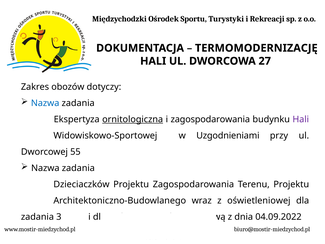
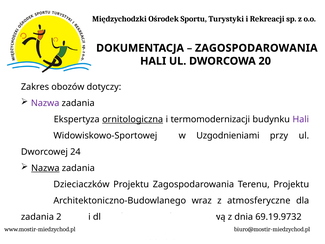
TERMOMODERNIZACJĘ: TERMOMODERNIZACJĘ -> ZAGOSPODAROWANIA (256, 48)
27: 27 -> 20 (265, 61)
Nazwa colour: blue -> purple (45, 103)
i zagospodarowania: zagospodarowania -> termomodernizacji (210, 119)
55: 55 -> 24 (75, 152)
Nazwa underline: none -> present (45, 168)
oświetleniowej: oświetleniowej -> atmosferyczne (259, 200)
3: 3 -> 2 (59, 217)
04.09.2022: 04.09.2022 -> 69.19.9732 (278, 217)
